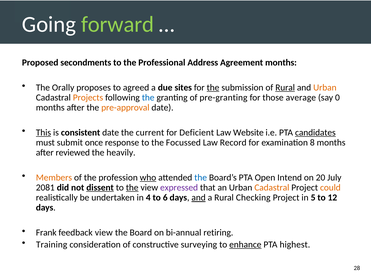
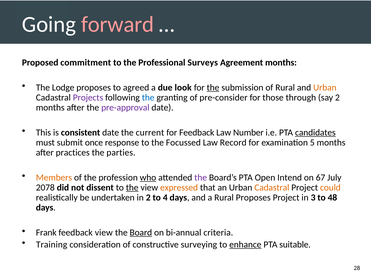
forward colour: light green -> pink (118, 24)
secondments: secondments -> commitment (86, 62)
Address: Address -> Surveys (203, 62)
Orally: Orally -> Lodge (63, 87)
sites: sites -> look (183, 87)
Rural underline: present -> none (285, 87)
Projects colour: orange -> purple (88, 97)
pre-granting: pre-granting -> pre-consider (224, 97)
average: average -> through (301, 97)
say 0: 0 -> 2 (337, 97)
pre-approval colour: orange -> purple (125, 107)
This underline: present -> none (43, 132)
for Deficient: Deficient -> Feedback (197, 132)
Website: Website -> Number (248, 132)
8: 8 -> 5 (312, 142)
reviewed: reviewed -> practices (73, 152)
heavily: heavily -> parties (121, 152)
the colour: blue -> purple (201, 177)
20: 20 -> 67 (321, 177)
2081: 2081 -> 2078 (45, 187)
dissent underline: present -> none (100, 187)
expressed colour: purple -> orange (179, 187)
in 4: 4 -> 2 (148, 197)
6: 6 -> 4 (165, 197)
and underline: present -> none (199, 197)
Rural Checking: Checking -> Proposes (253, 197)
5: 5 -> 3 (313, 197)
12: 12 -> 48 (332, 197)
Board underline: none -> present (141, 232)
retiring: retiring -> criteria (218, 232)
highest: highest -> suitable (295, 244)
